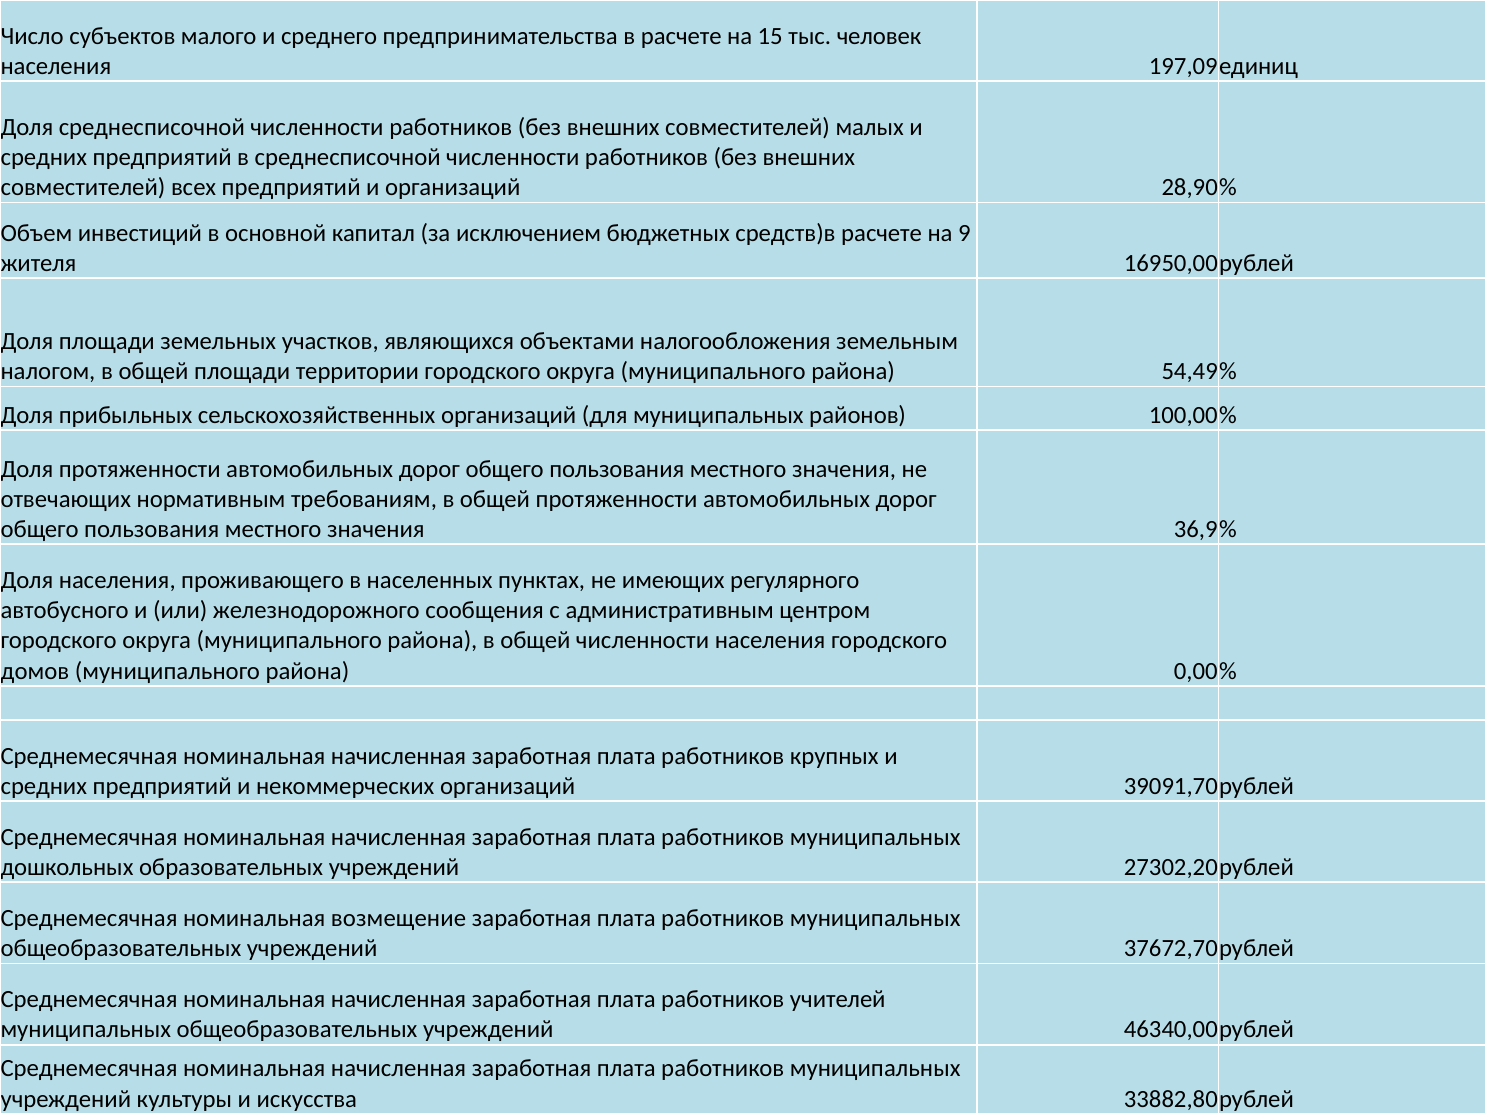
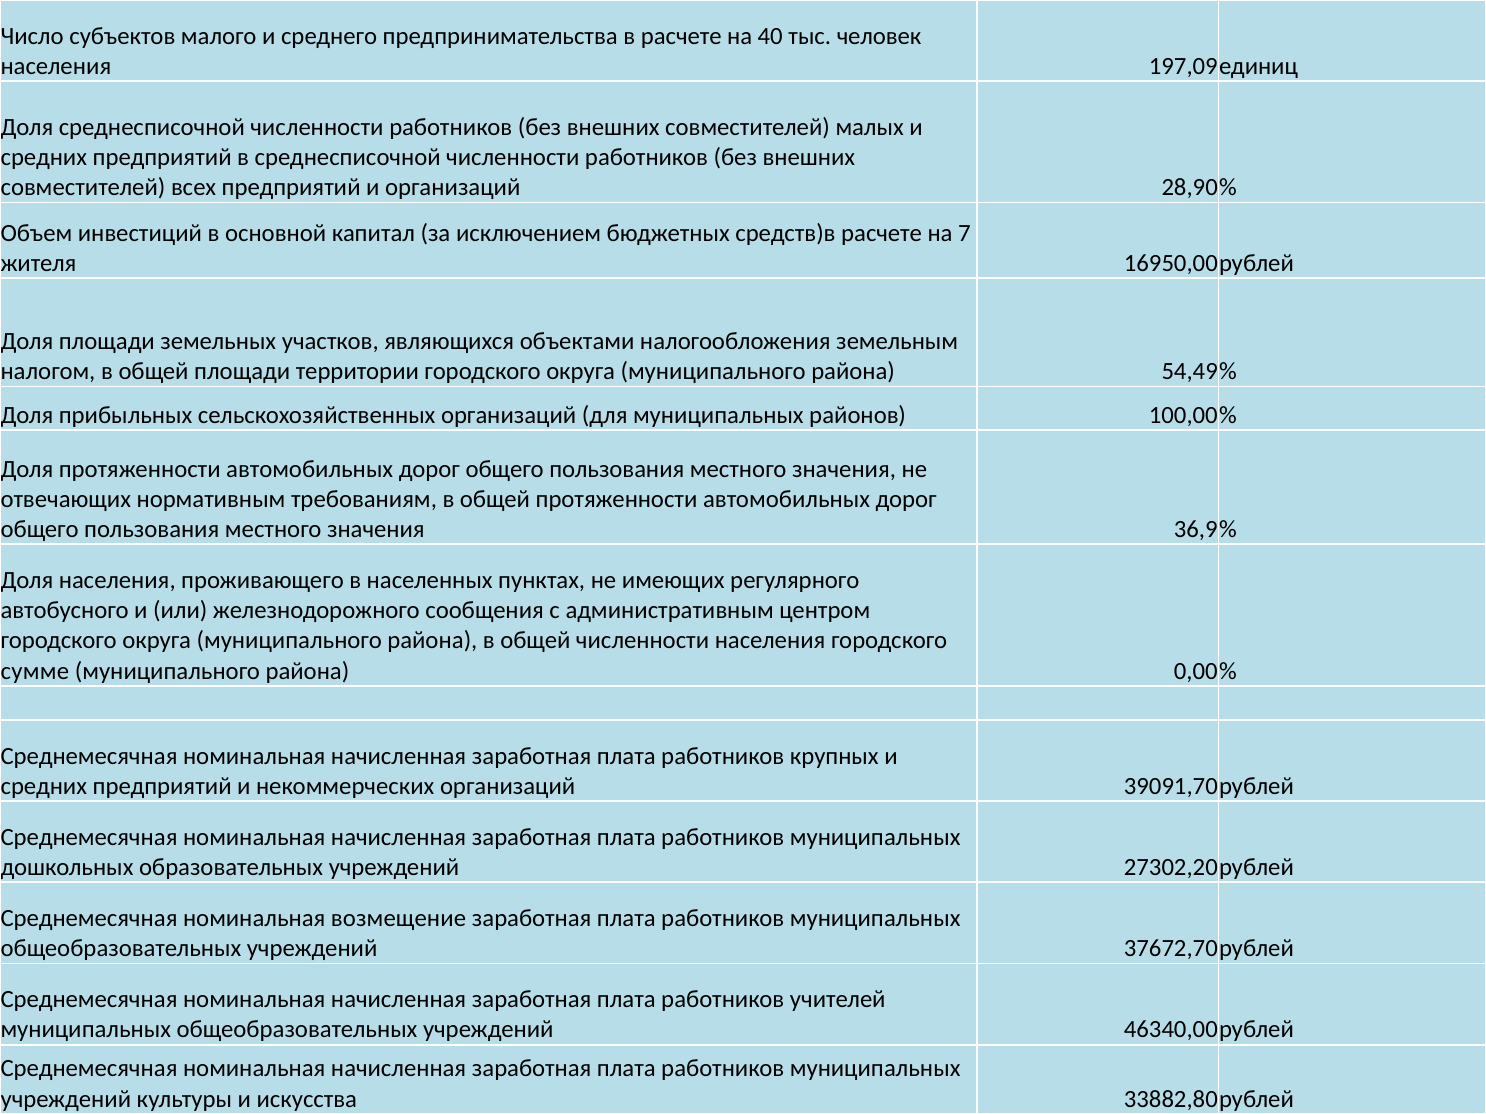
15: 15 -> 40 (770, 36)
9: 9 -> 7 (964, 233)
домов: домов -> сумме (35, 671)
